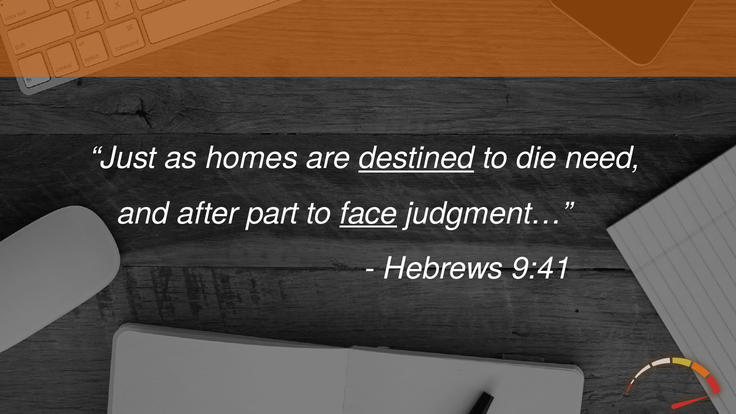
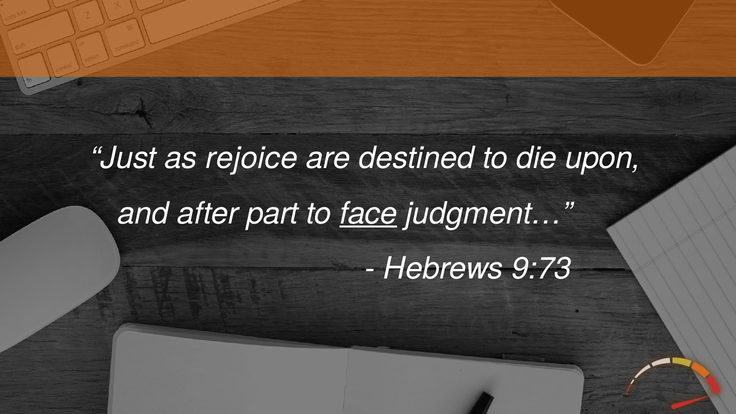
homes: homes -> rejoice (252, 158)
destined underline: present -> none (416, 158)
need: need -> upon (603, 158)
9:41: 9:41 -> 9:73 (541, 269)
